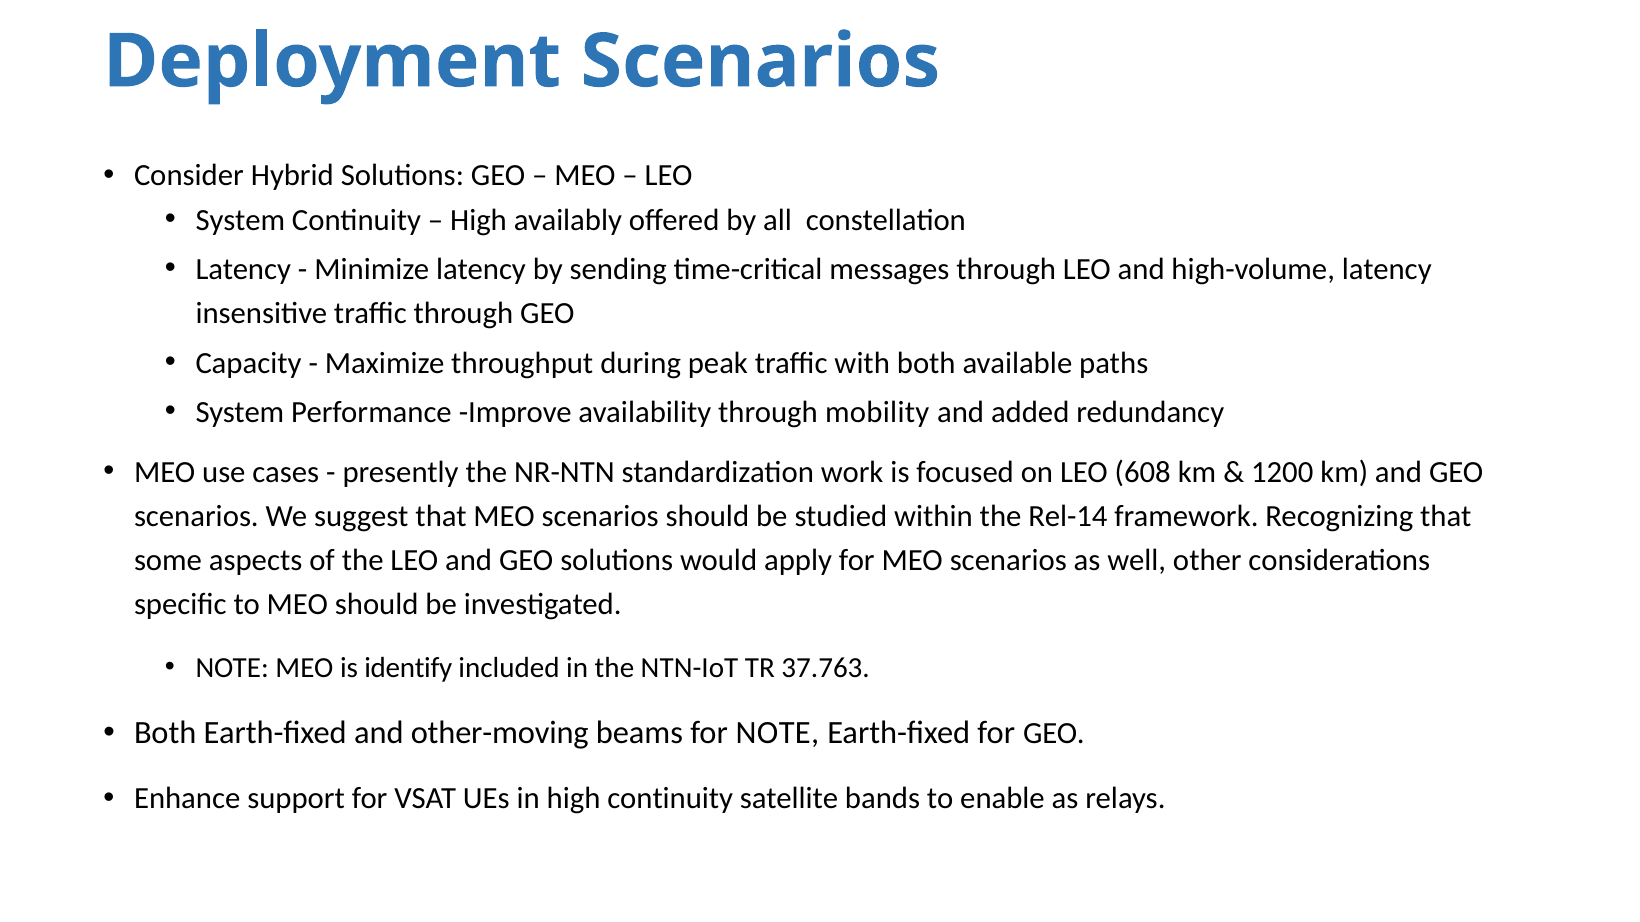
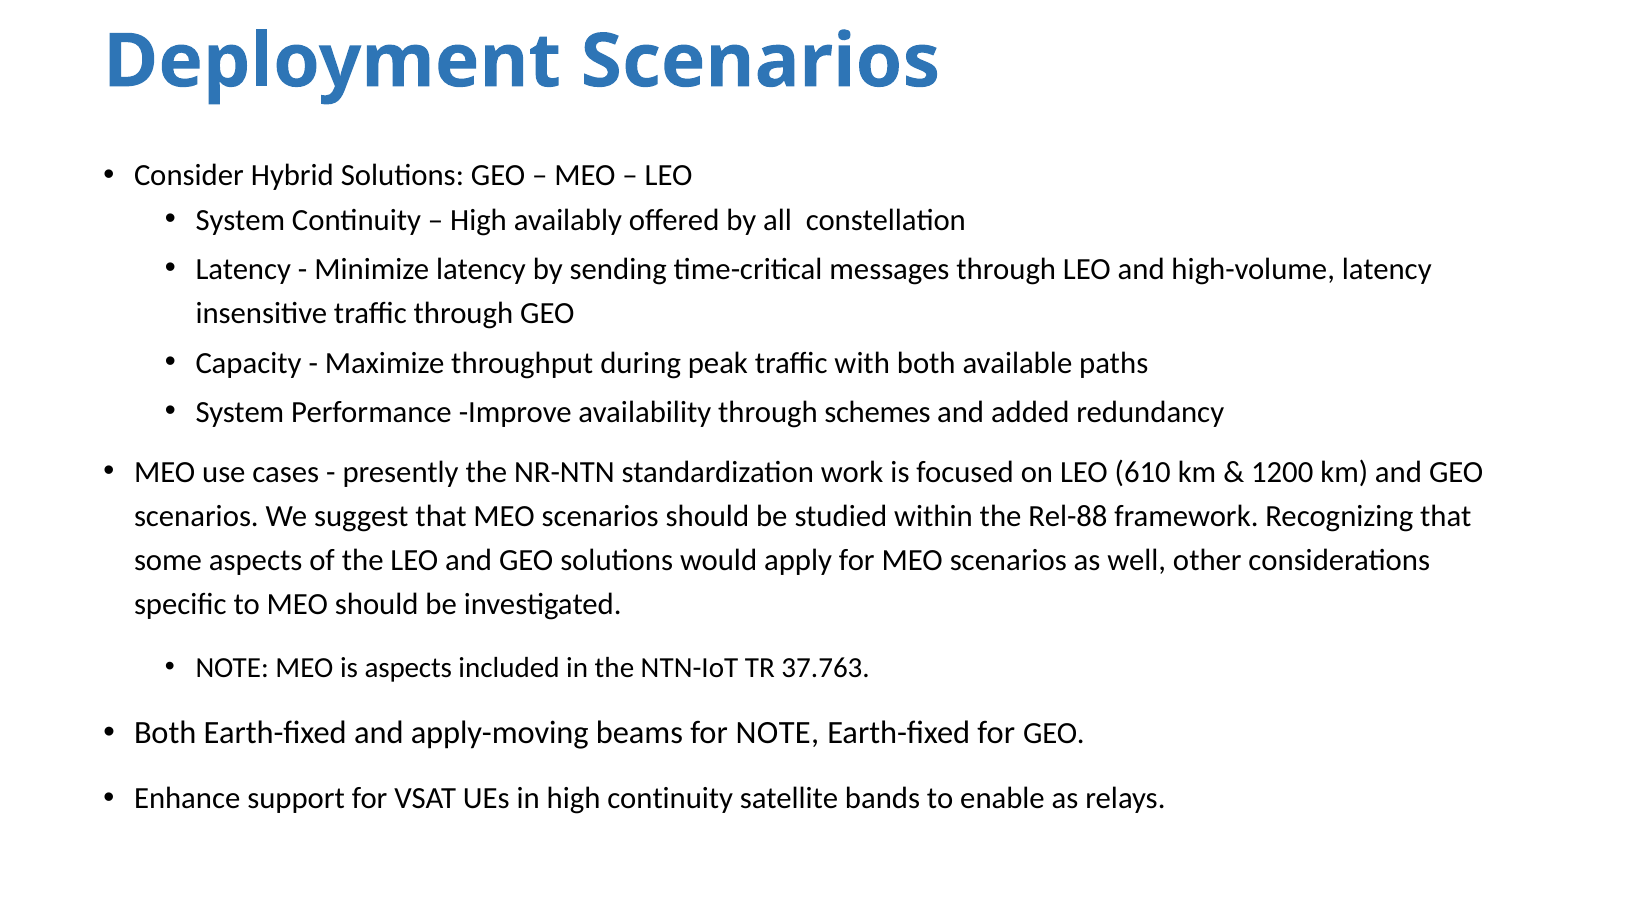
mobility: mobility -> schemes (878, 412)
608: 608 -> 610 (1143, 472)
Rel-14: Rel-14 -> Rel-88 (1068, 516)
is identify: identify -> aspects (408, 668)
other-moving: other-moving -> apply-moving (500, 734)
